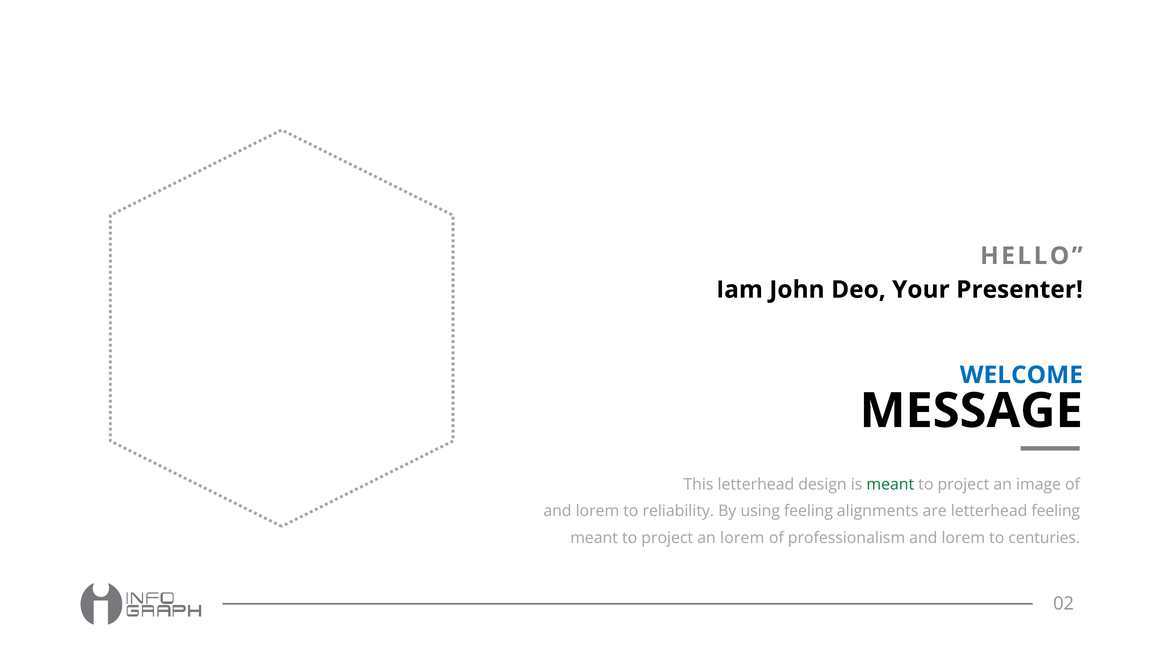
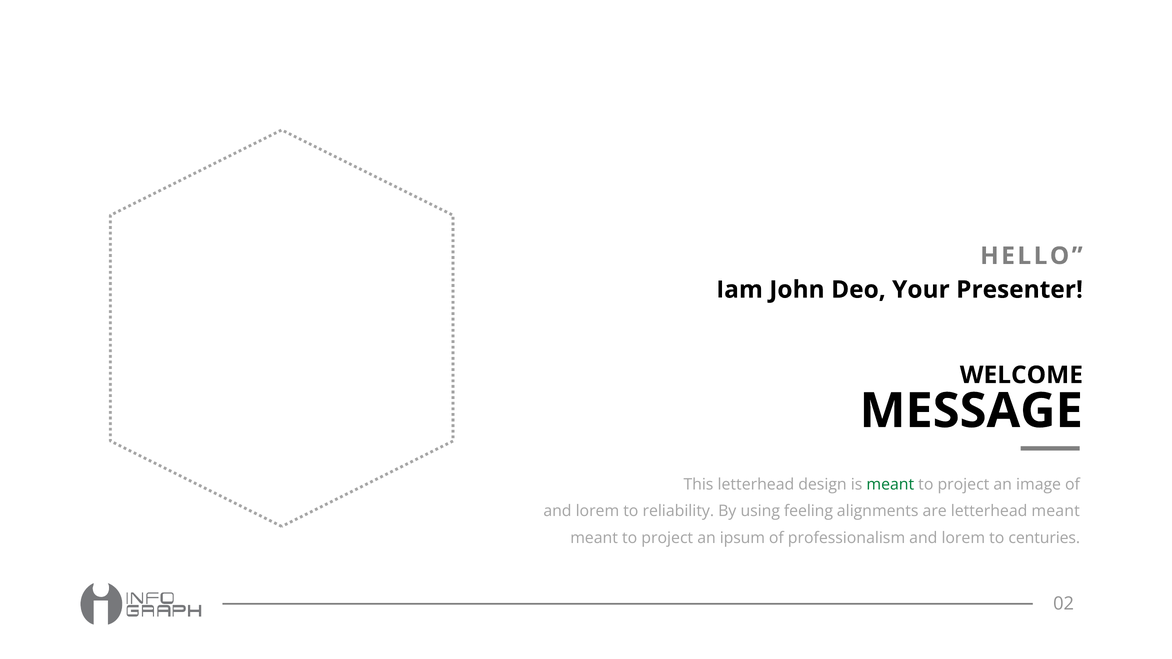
WELCOME colour: blue -> black (1021, 375)
letterhead feeling: feeling -> meant (1056, 511)
an lorem: lorem -> ipsum (742, 538)
